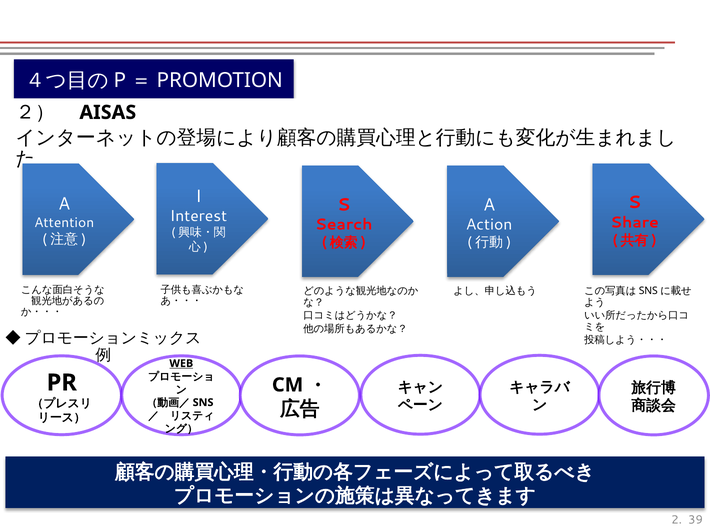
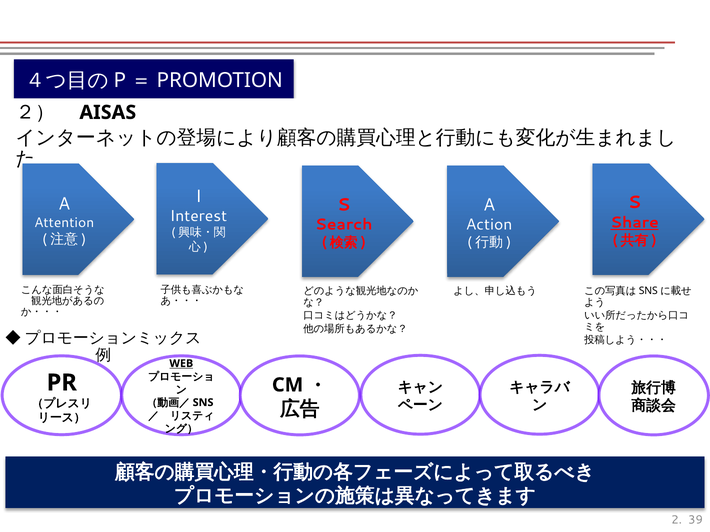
Share underline: none -> present (635, 223)
